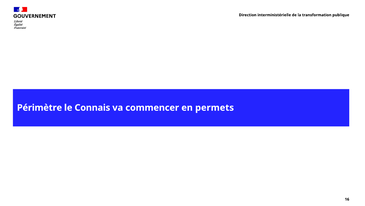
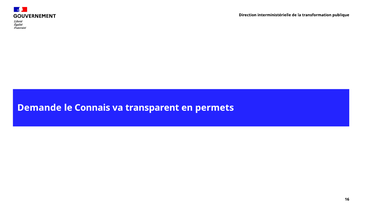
Périmètre: Périmètre -> Demande (39, 107)
commencer: commencer -> transparent (152, 107)
